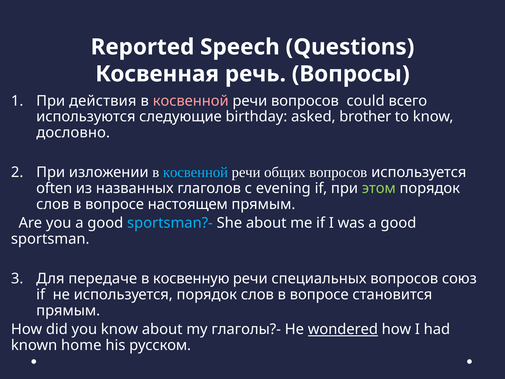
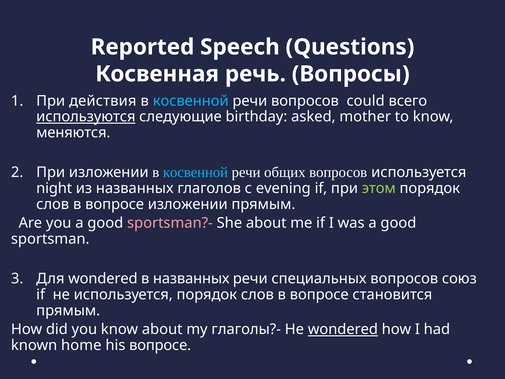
косвенной colour: pink -> light blue (191, 101)
используются underline: none -> present (86, 117)
brother: brother -> mother (365, 117)
дословно: дословно -> меняются (73, 133)
often: often -> night (54, 188)
вопросе настоящем: настоящем -> изложении (188, 204)
sportsman?- colour: light blue -> pink (170, 223)
Для передаче: передаче -> wondered (103, 278)
в косвенную: косвенную -> названных (191, 278)
his русском: русском -> вопросе (160, 345)
